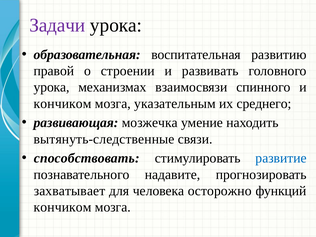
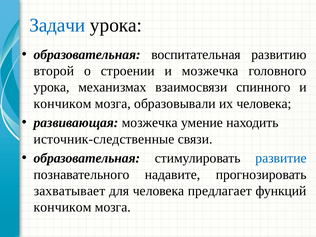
Задачи colour: purple -> blue (57, 25)
правой: правой -> второй (54, 71)
и развивать: развивать -> мозжечка (210, 71)
указательным: указательным -> образовывали (175, 104)
их среднего: среднего -> человека (264, 104)
вытянуть-следственные: вытянуть-следственные -> источник-следственные (104, 139)
способствовать: способствовать -> образовательная (87, 158)
осторожно: осторожно -> предлагает (220, 191)
